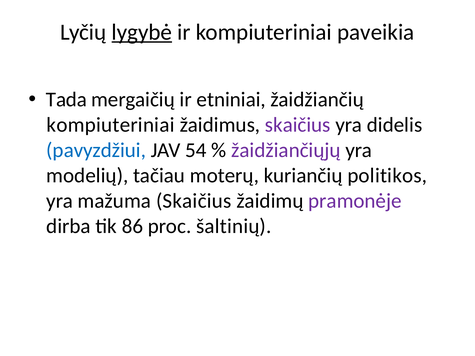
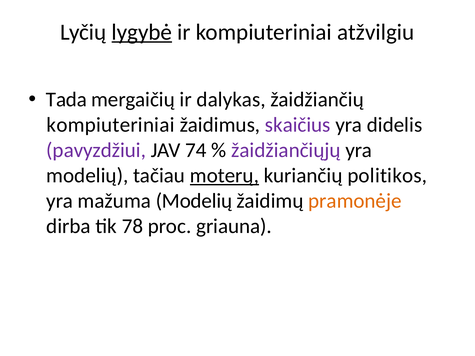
paveikia: paveikia -> atžvilgiu (376, 32)
etniniai: etniniai -> dalykas (231, 100)
pavyzdžiui colour: blue -> purple (96, 150)
54: 54 -> 74 (196, 150)
moterų underline: none -> present (224, 176)
mažuma Skaičius: Skaičius -> Modelių (194, 201)
pramonėje colour: purple -> orange (355, 201)
86: 86 -> 78 (132, 226)
šaltinių: šaltinių -> griauna (234, 226)
